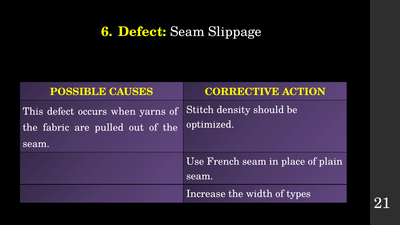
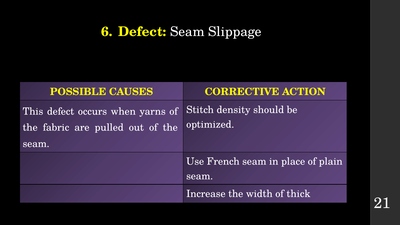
types: types -> thick (298, 194)
